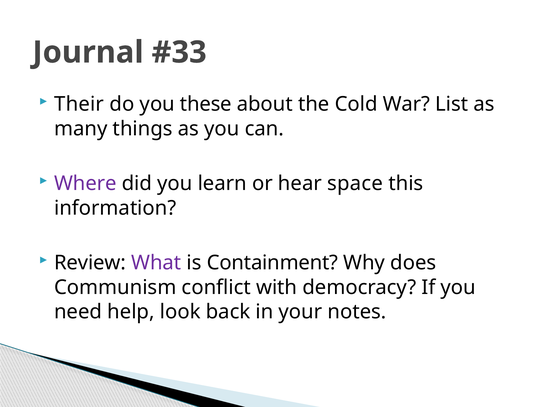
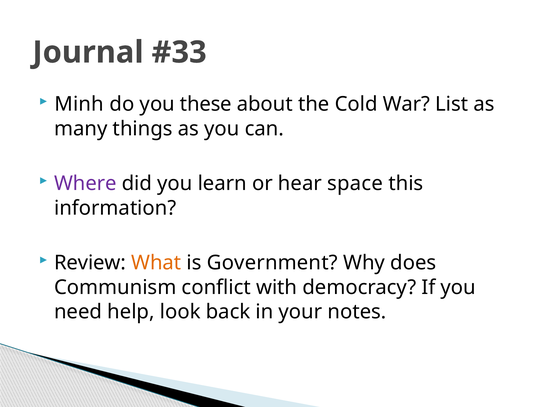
Their: Their -> Minh (79, 104)
What colour: purple -> orange (156, 263)
Containment: Containment -> Government (272, 263)
